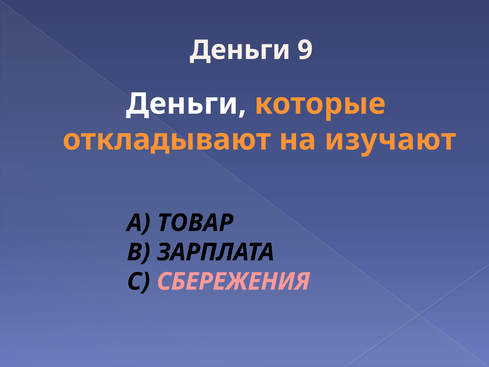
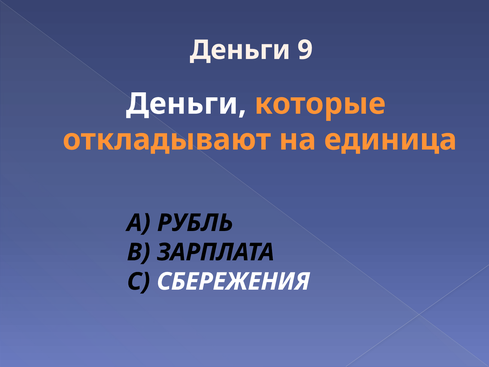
изучают: изучают -> единица (390, 140)
ТОВАР: ТОВАР -> РУБЛЬ (195, 223)
СБЕРЕЖЕНИЯ colour: pink -> white (233, 281)
